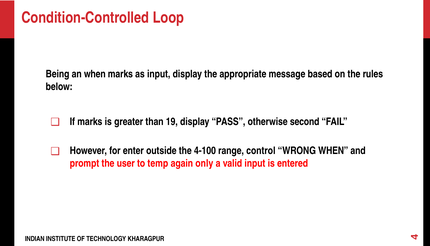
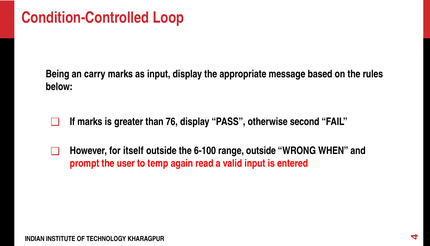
an when: when -> carry (95, 74)
19: 19 -> 76 (172, 121)
enter: enter -> itself (133, 151)
4-100: 4-100 -> 6-100 (205, 151)
range control: control -> outside (261, 151)
only: only -> read (204, 163)
